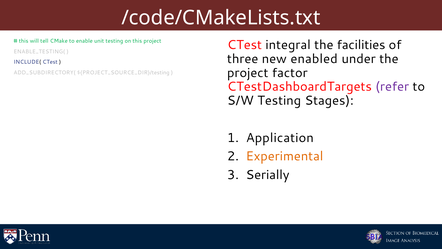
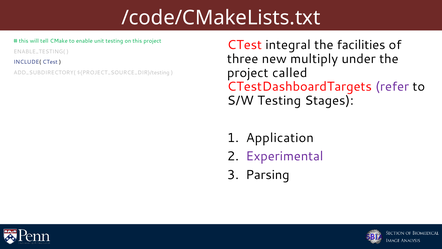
enabled: enabled -> multiply (314, 59)
factor: factor -> called (290, 73)
Experimental colour: orange -> purple (285, 156)
Serially: Serially -> Parsing (268, 175)
